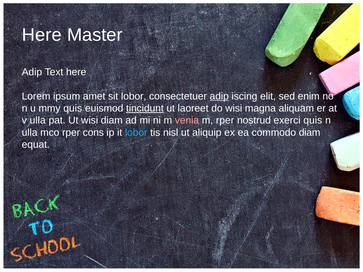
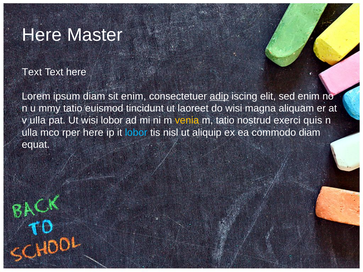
Adip: Adip -> Text (32, 72)
ipsum amet: amet -> diam (94, 96)
sit lobor: lobor -> enim (134, 96)
mmy quis: quis -> tatio (73, 108)
tincidunt underline: present -> none (145, 108)
wisi diam: diam -> lobor (112, 121)
venia colour: pink -> yellow (187, 121)
m rper: rper -> tatio (225, 121)
rper cons: cons -> here (93, 133)
